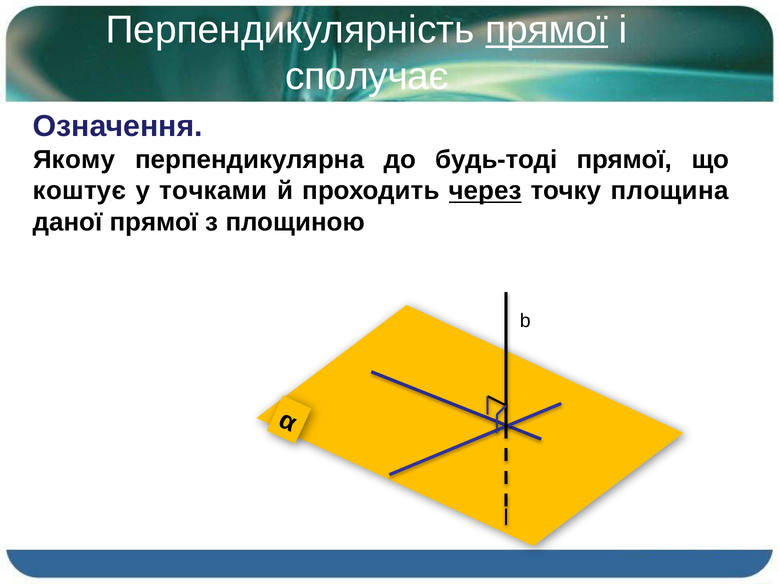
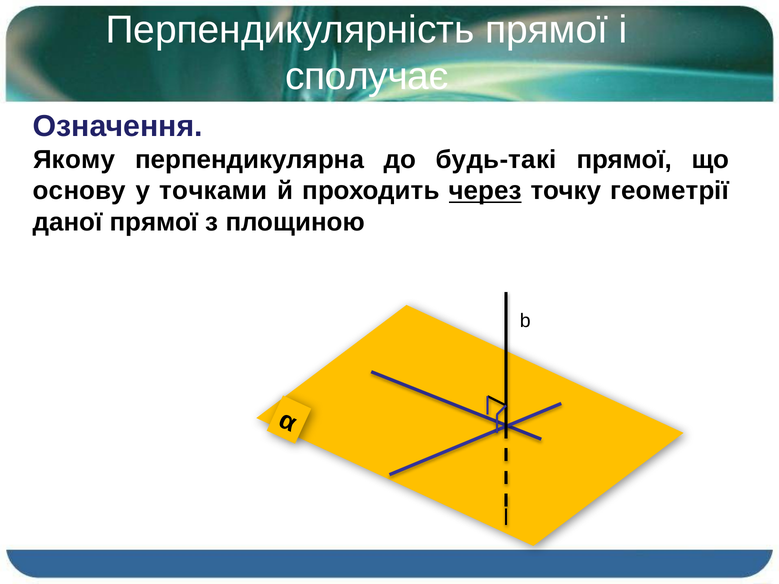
прямої underline: present -> none (547, 30)
будь-тоді: будь-тоді -> будь-такі (496, 160)
коштує: коштує -> основу (79, 191)
площина: площина -> геометрії (670, 191)
